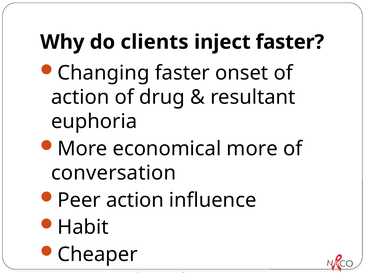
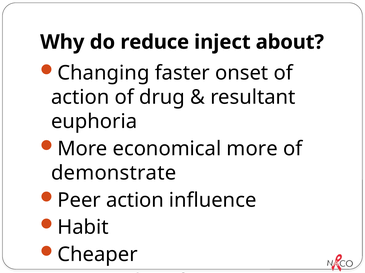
clients: clients -> reduce (155, 42)
inject faster: faster -> about (290, 42)
conversation: conversation -> demonstrate (114, 173)
